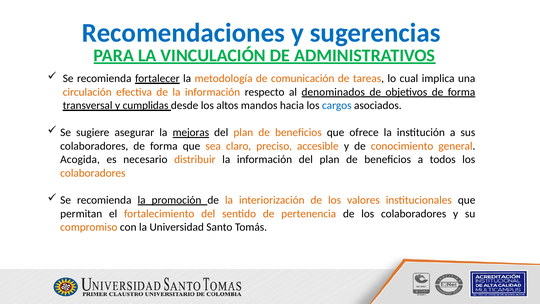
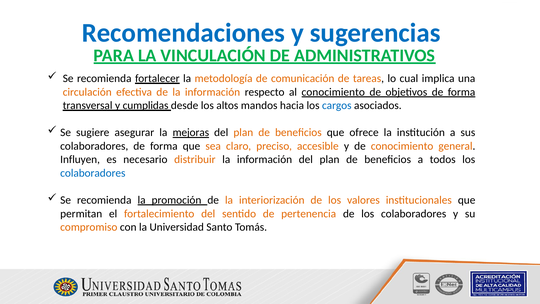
al denominados: denominados -> conocimiento (333, 92)
Acogida: Acogida -> Influyen (80, 159)
colaboradores colour: orange -> blue (93, 173)
